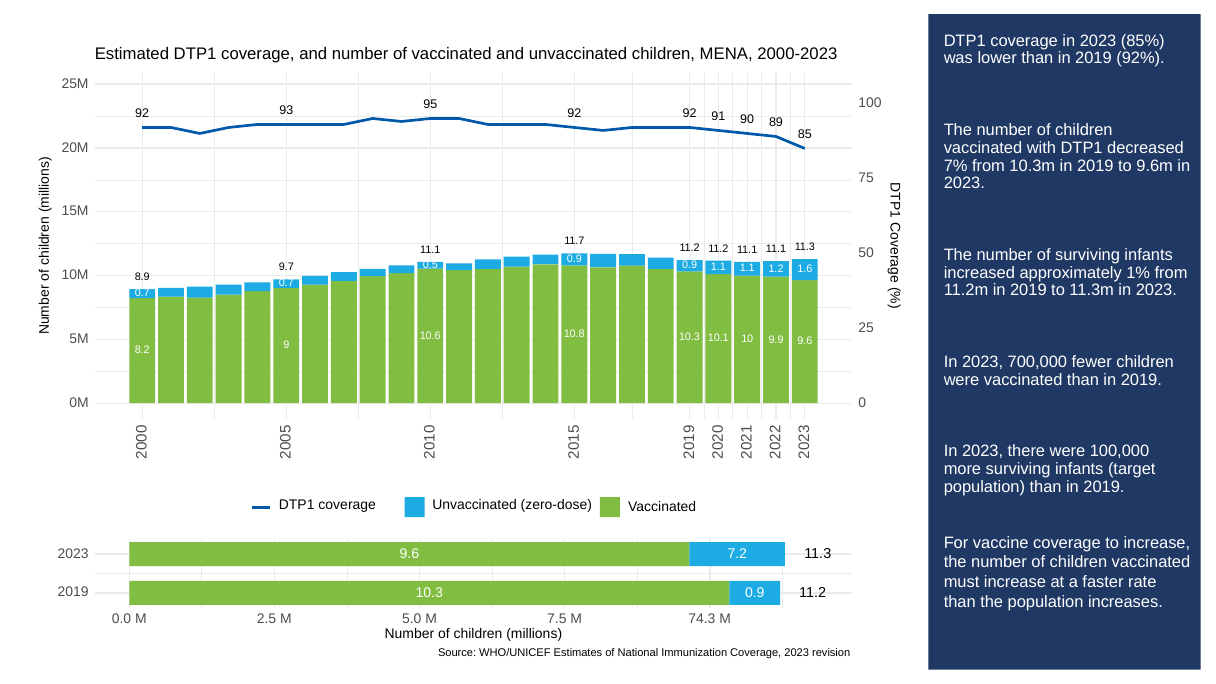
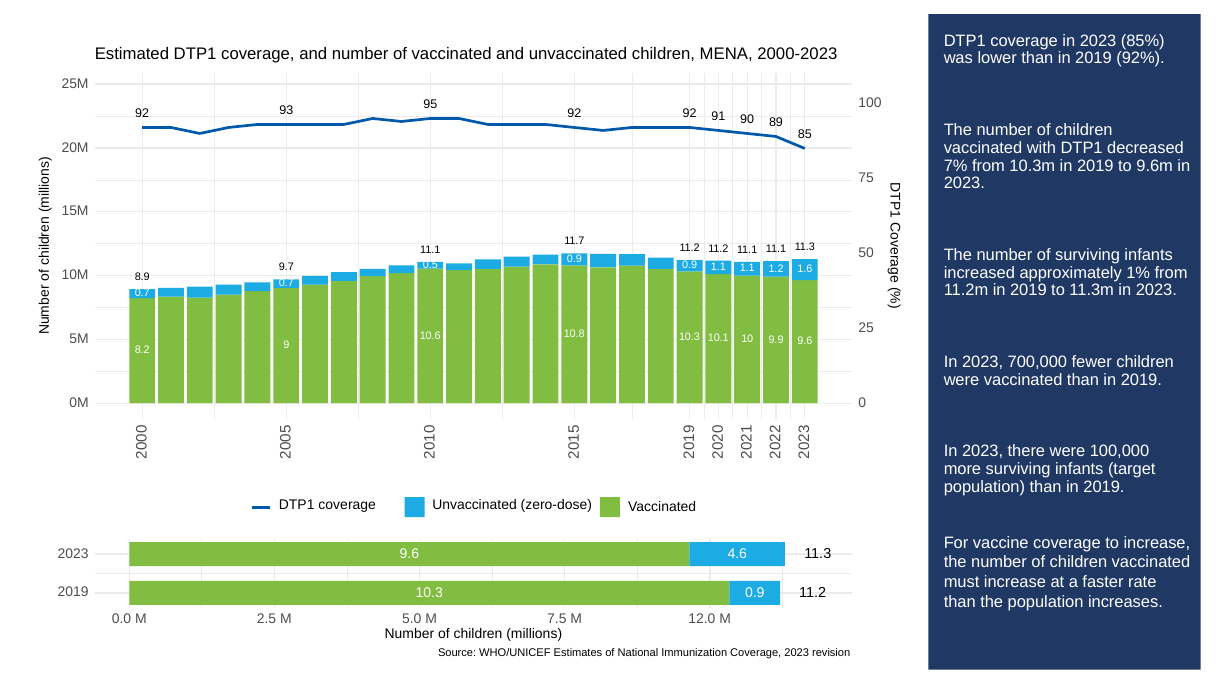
7.2: 7.2 -> 4.6 (737, 554)
74.3: 74.3 -> 12.0 (702, 619)
